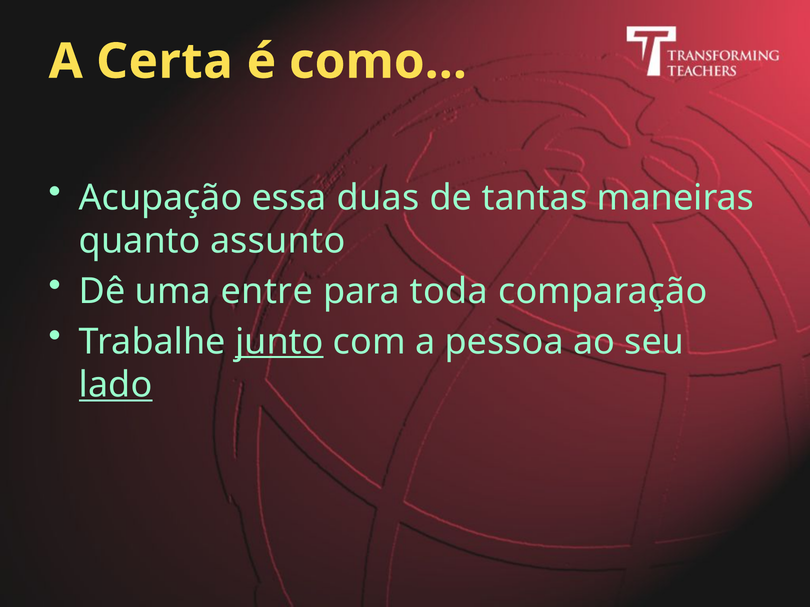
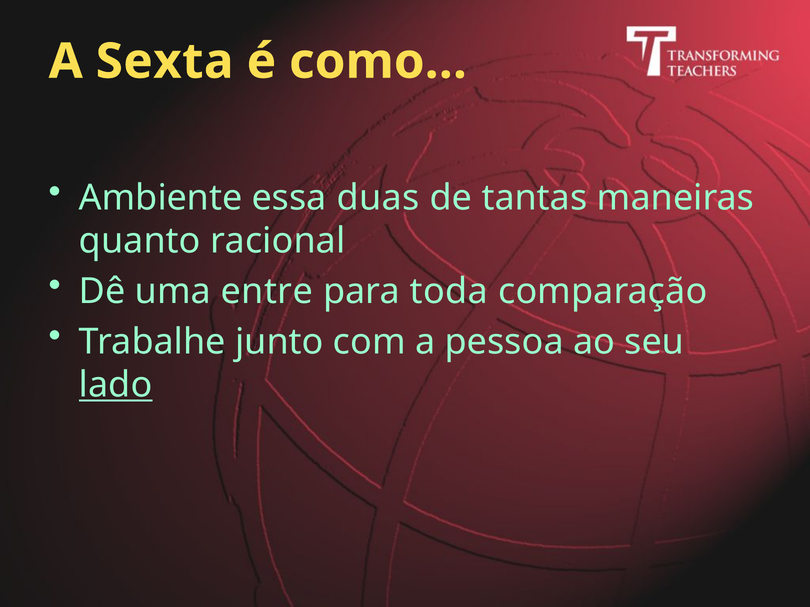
Certa: Certa -> Sexta (165, 62)
Acupação: Acupação -> Ambiente (161, 198)
assunto: assunto -> racional (278, 241)
junto underline: present -> none (279, 342)
